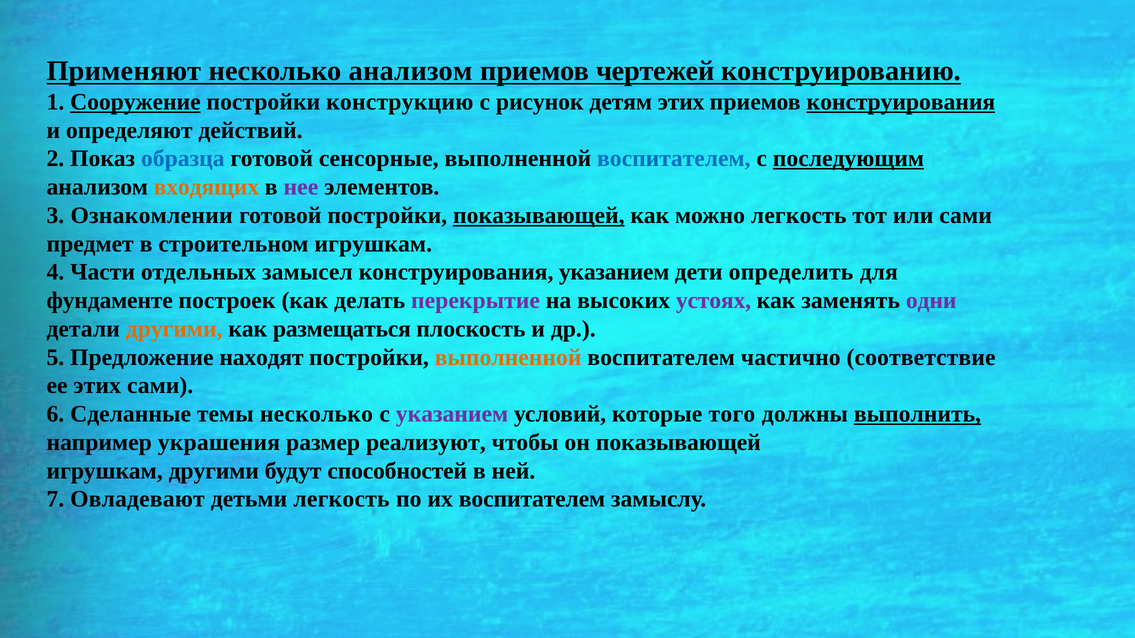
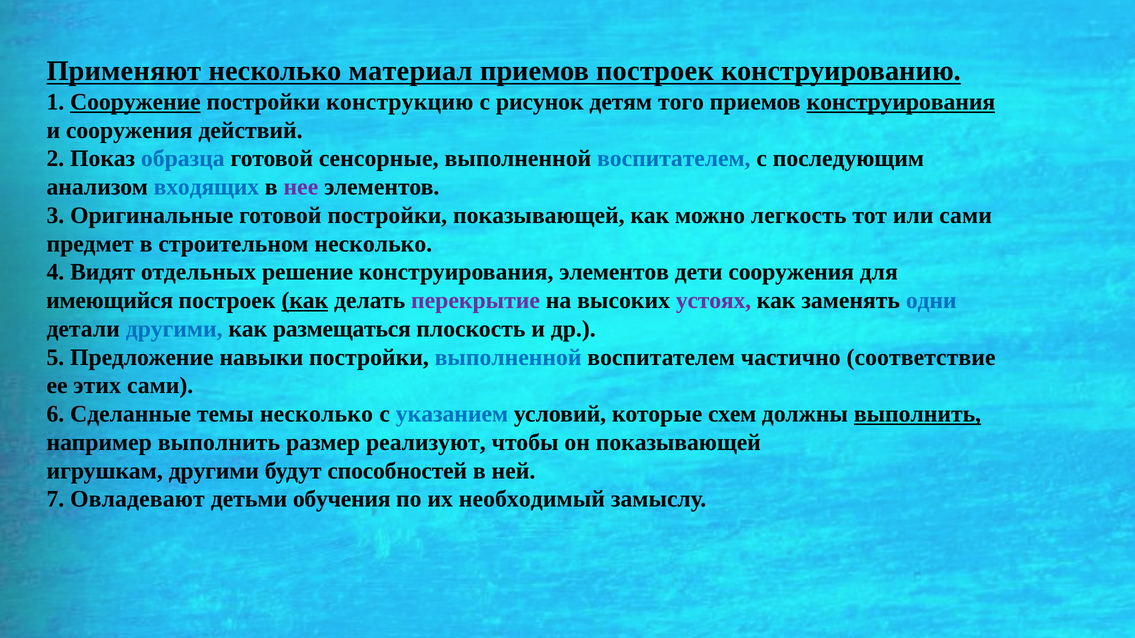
несколько анализом: анализом -> материал (411, 71)
приемов чертежей: чертежей -> построек (655, 71)
детям этих: этих -> того (681, 102)
и определяют: определяют -> сооружения (129, 130)
последующим underline: present -> none (848, 159)
входящих colour: orange -> blue (206, 187)
Ознакомлении: Ознакомлении -> Оригинальные (152, 216)
показывающей underline: present -> none (539, 216)
строительном игрушкам: игрушкам -> несколько (373, 244)
Части: Части -> Видят (103, 272)
замысел: замысел -> решение (308, 272)
конструирования указанием: указанием -> элементов (614, 272)
дети определить: определить -> сооружения (791, 272)
фундаменте: фундаменте -> имеющийся (110, 301)
как underline: none -> present (305, 301)
одни colour: purple -> blue (931, 301)
другими colour: orange -> blue (174, 329)
находят: находят -> навыки (261, 357)
выполненной colour: orange -> blue (508, 357)
указанием colour: purple -> blue (452, 414)
того: того -> схем (732, 414)
например украшения: украшения -> выполнить (219, 443)
детьми легкость: легкость -> обучения (342, 499)
их воспитателем: воспитателем -> необходимый (532, 499)
